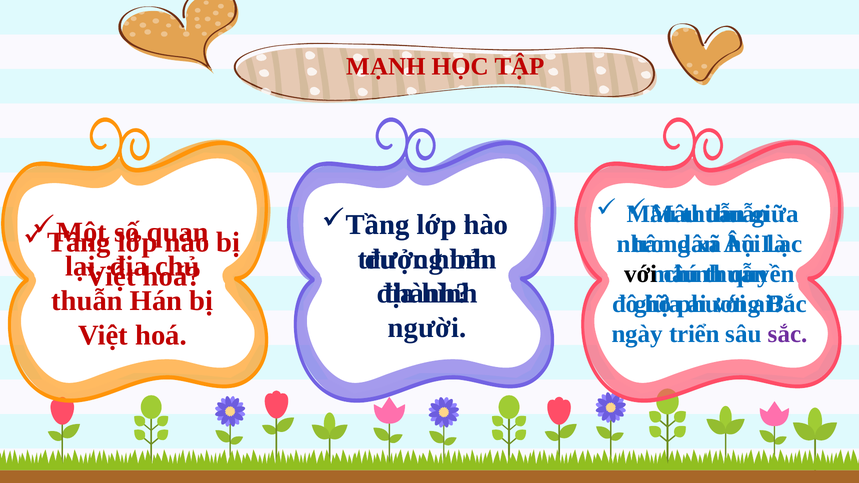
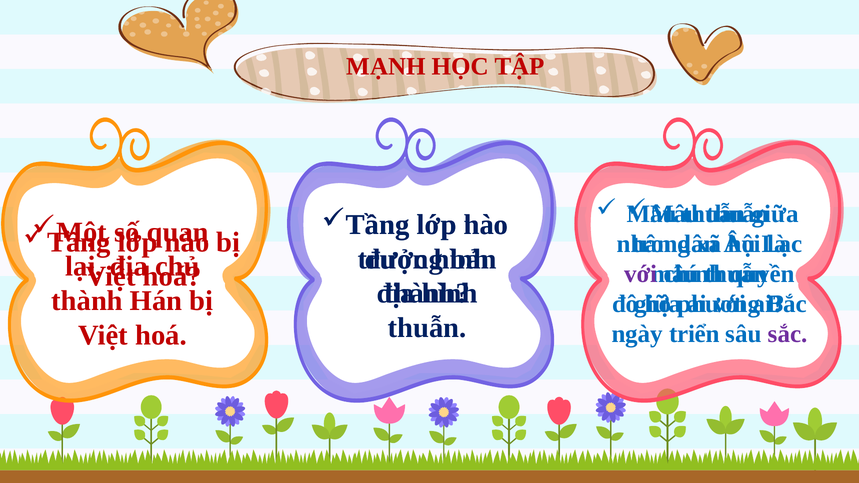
với colour: black -> purple (641, 274)
thuẫn: thuẫn -> thành (87, 301)
người: người -> thuẫn (427, 328)
